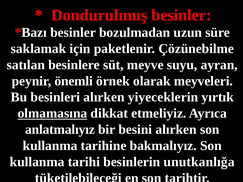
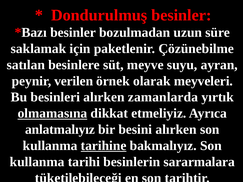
önemli: önemli -> verilen (74, 81)
yiyeceklerin: yiyeceklerin -> zamanlarda (163, 97)
tarihine underline: none -> present (104, 146)
unutkanlığa: unutkanlığa -> sararmalara (199, 162)
